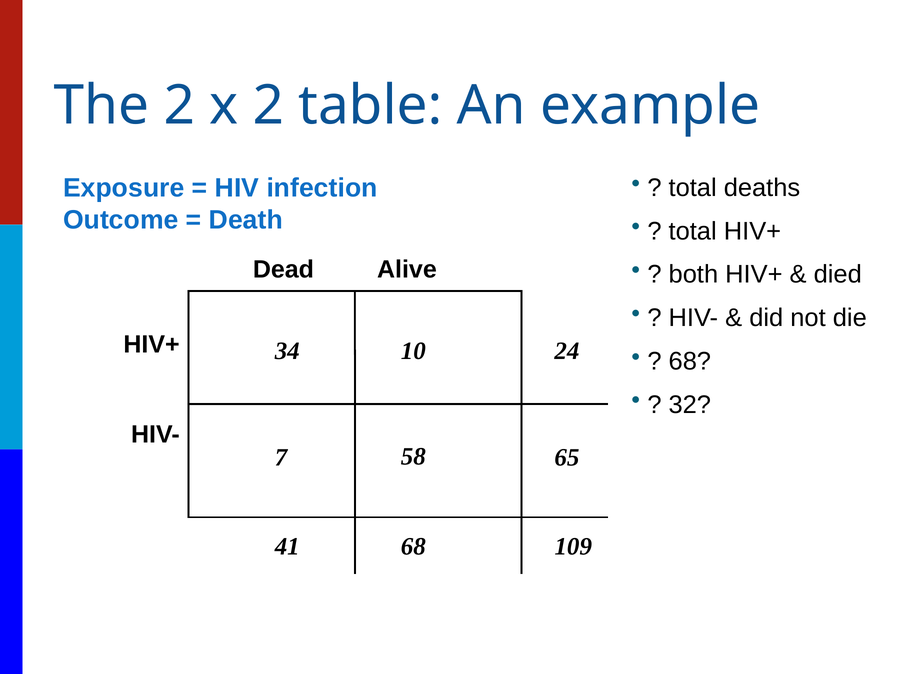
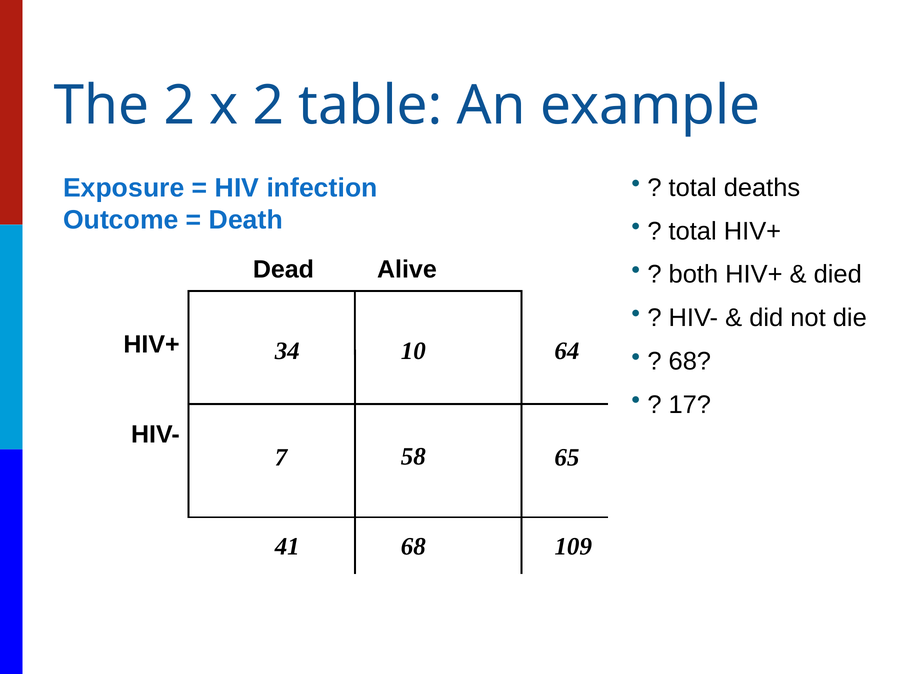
24: 24 -> 64 (567, 351)
32: 32 -> 17 (690, 405)
